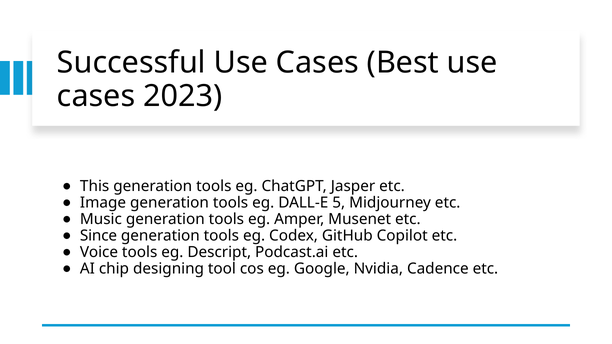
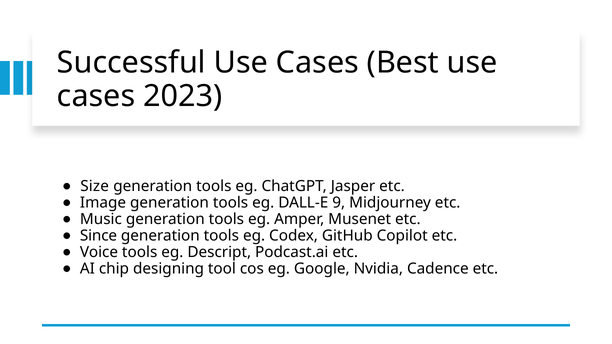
This: This -> Size (95, 186)
5: 5 -> 9 (339, 203)
